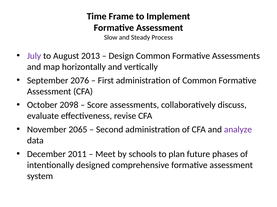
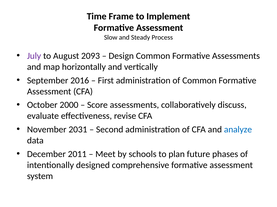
2013: 2013 -> 2093 (91, 56)
2076: 2076 -> 2016 (80, 81)
2098: 2098 -> 2000 (69, 105)
2065: 2065 -> 2031 (78, 130)
analyze colour: purple -> blue (238, 130)
